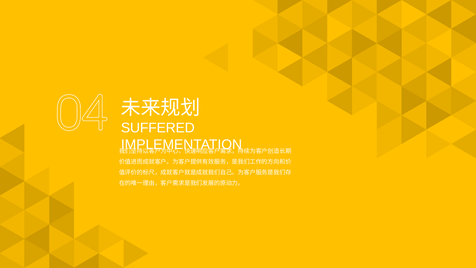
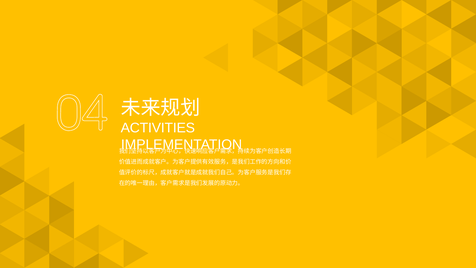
SUFFERED: SUFFERED -> ACTIVITIES (158, 128)
